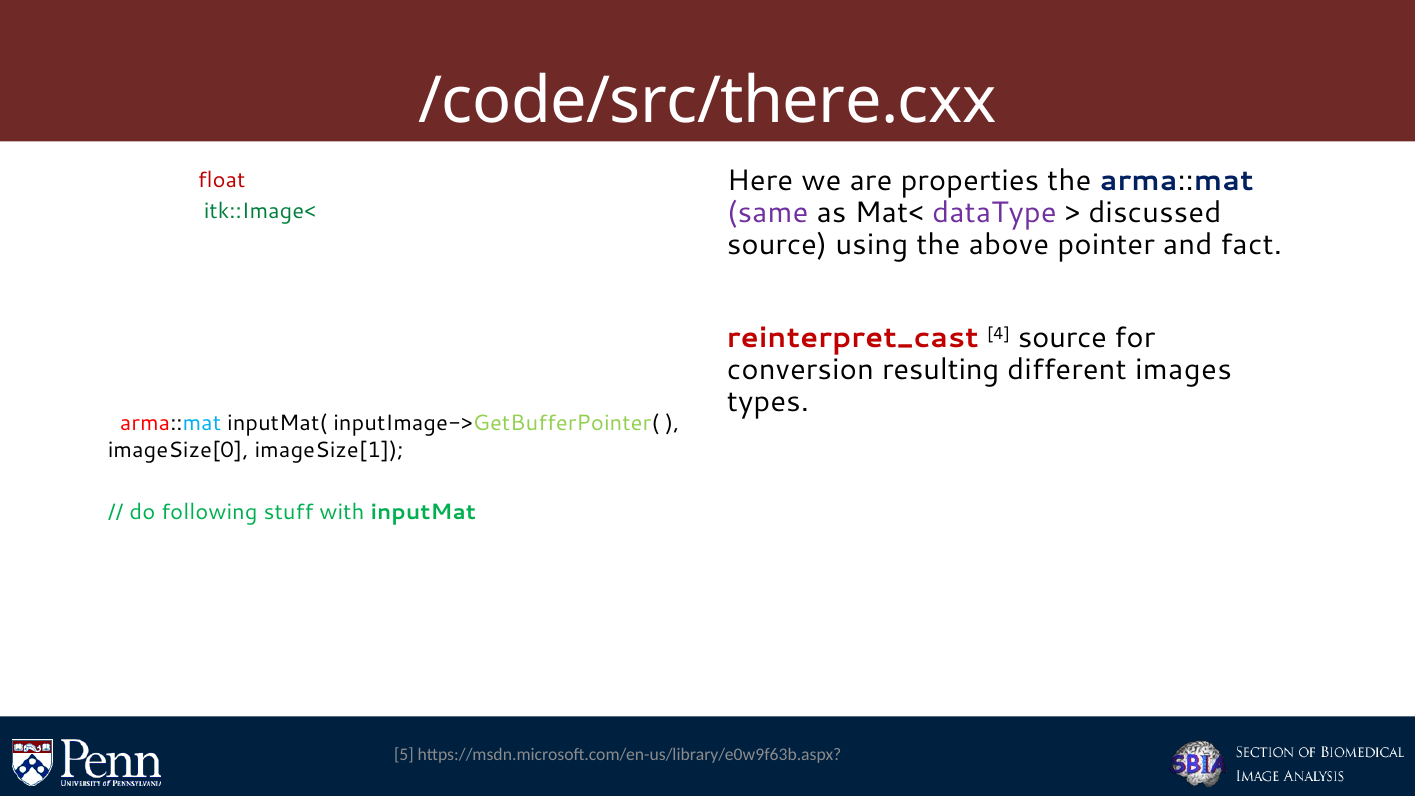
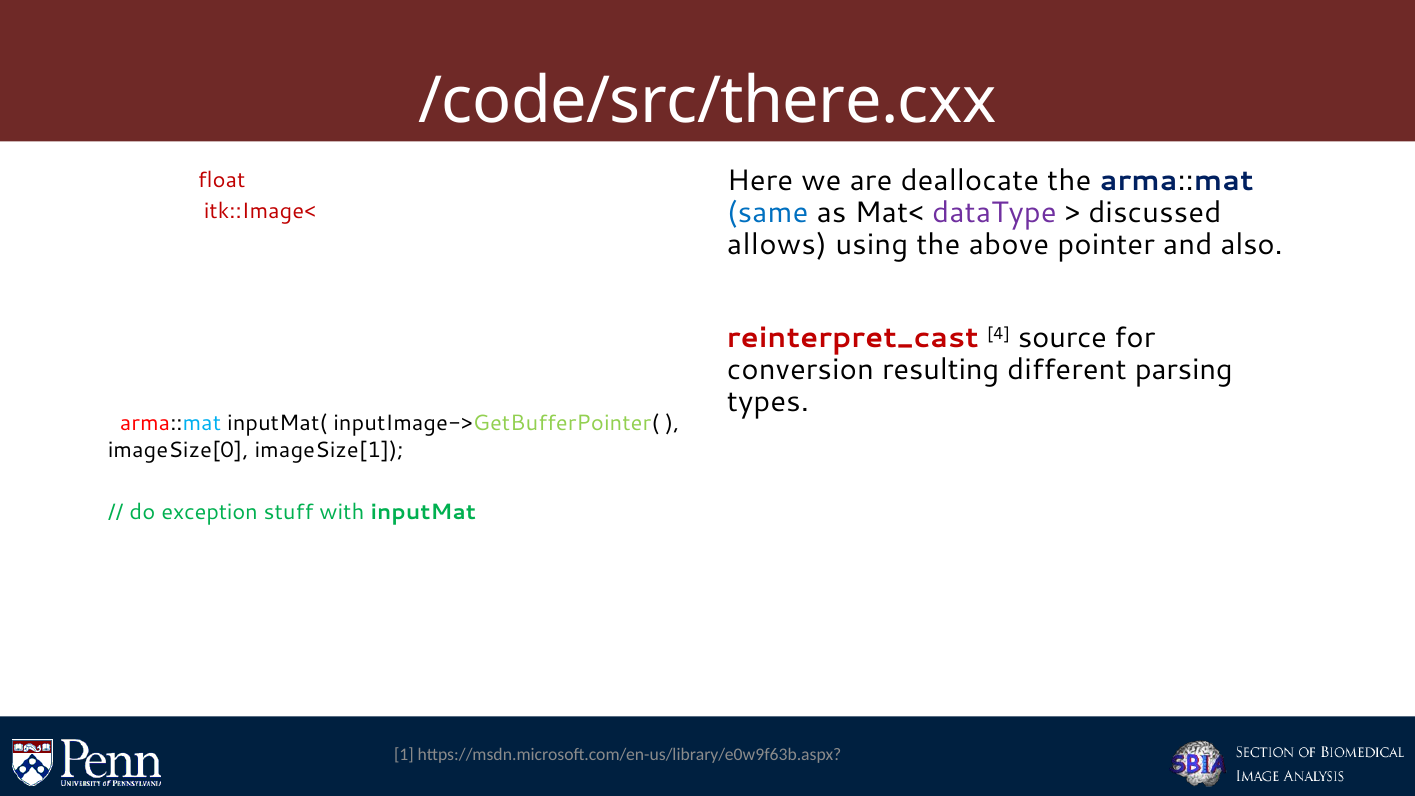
properties: properties -> deallocate (970, 181)
same colour: purple -> blue (768, 213)
itk::Image< colour: green -> red (260, 211)
source: source -> allows (777, 245)
fact: fact -> also (1252, 245)
images: images -> parsing (1184, 370)
following: following -> exception (210, 512)
5: 5 -> 1 (404, 755)
